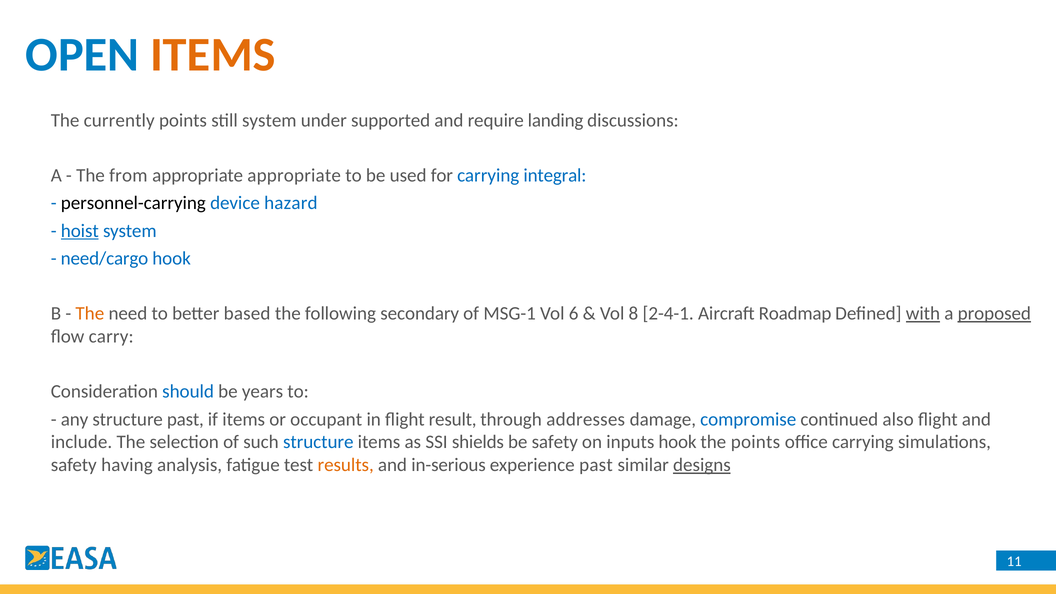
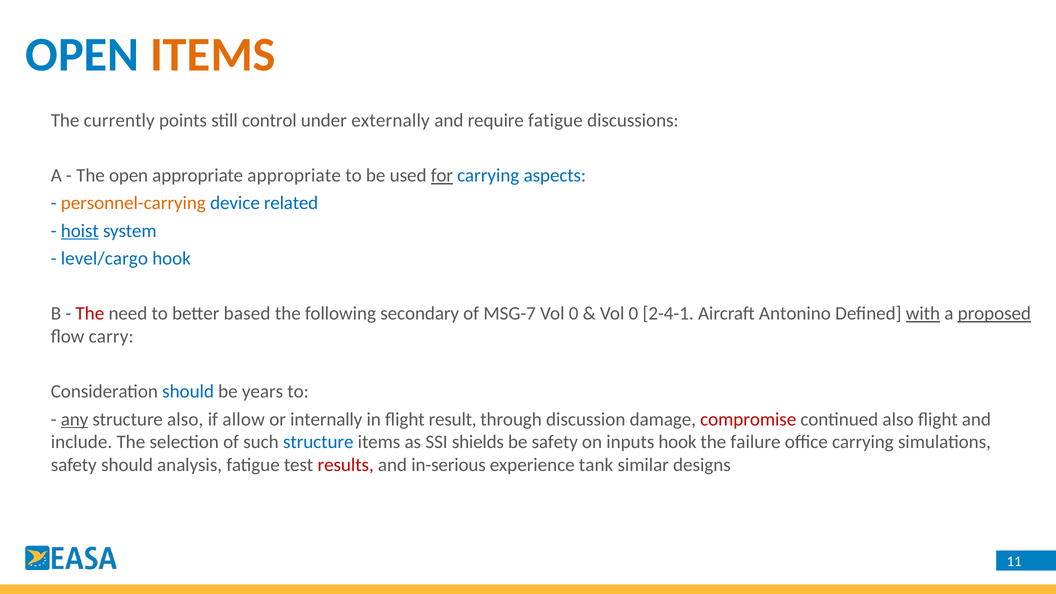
still system: system -> control (269, 120)
supported: supported -> externally (390, 120)
require landing: landing -> fatigue (555, 120)
The from: from -> open (129, 176)
for underline: none -> present (442, 176)
integral: integral -> aspects (555, 176)
personnel-carrying colour: black -> orange (133, 203)
hazard: hazard -> related (291, 203)
need/cargo: need/cargo -> level/cargo (104, 258)
The colour: orange -> red (90, 314)
MSG-1: MSG-1 -> MSG-7 (510, 314)
6: 6 -> 0 (574, 314)
8: 8 -> 0 (633, 314)
Roadmap: Roadmap -> Antonino (795, 314)
any underline: none -> present (75, 419)
structure past: past -> also (185, 419)
if items: items -> allow (244, 419)
occupant: occupant -> internally (326, 419)
addresses: addresses -> discussion (586, 419)
compromise colour: blue -> red (748, 419)
the points: points -> failure (756, 442)
safety having: having -> should (127, 465)
results colour: orange -> red (346, 465)
experience past: past -> tank (596, 465)
designs underline: present -> none (702, 465)
